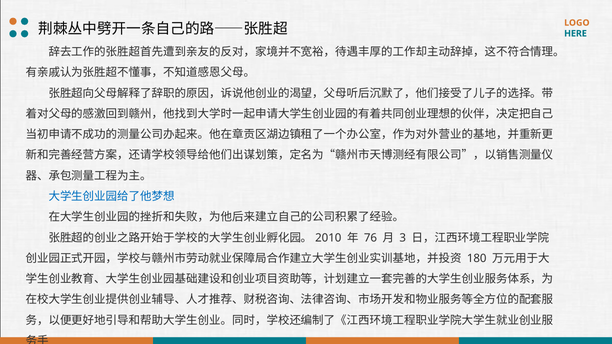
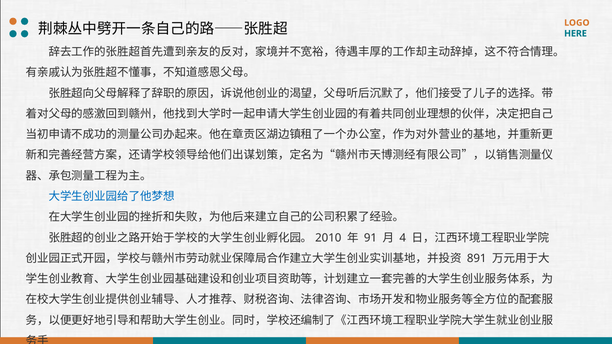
76: 76 -> 91 (370, 238)
3: 3 -> 4 (403, 238)
180: 180 -> 891 (477, 259)
